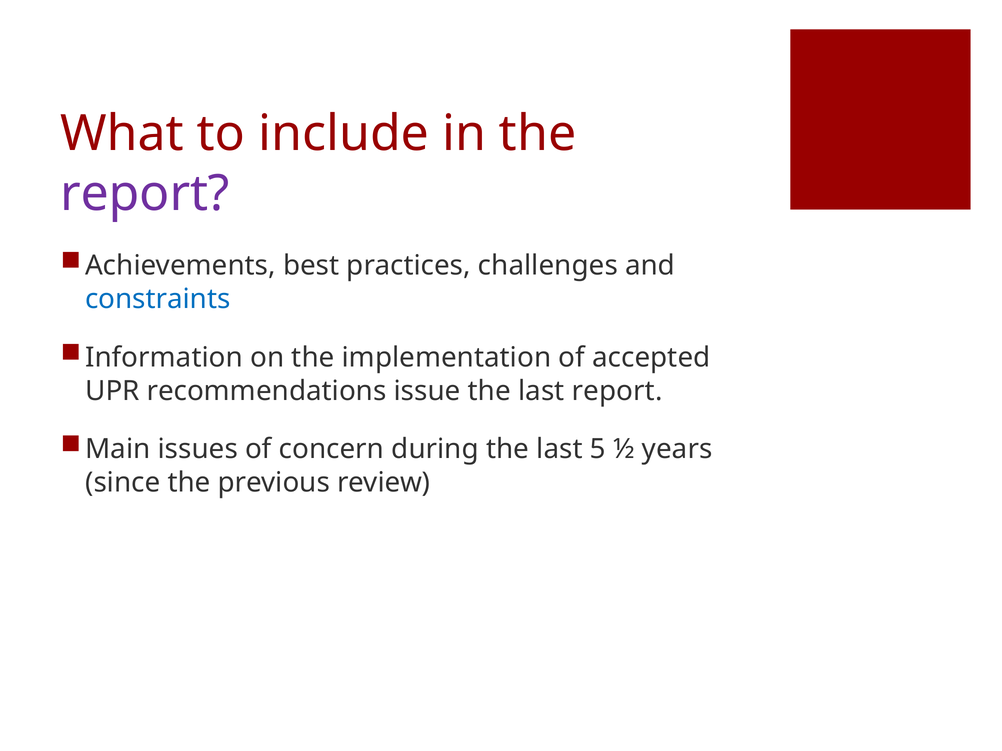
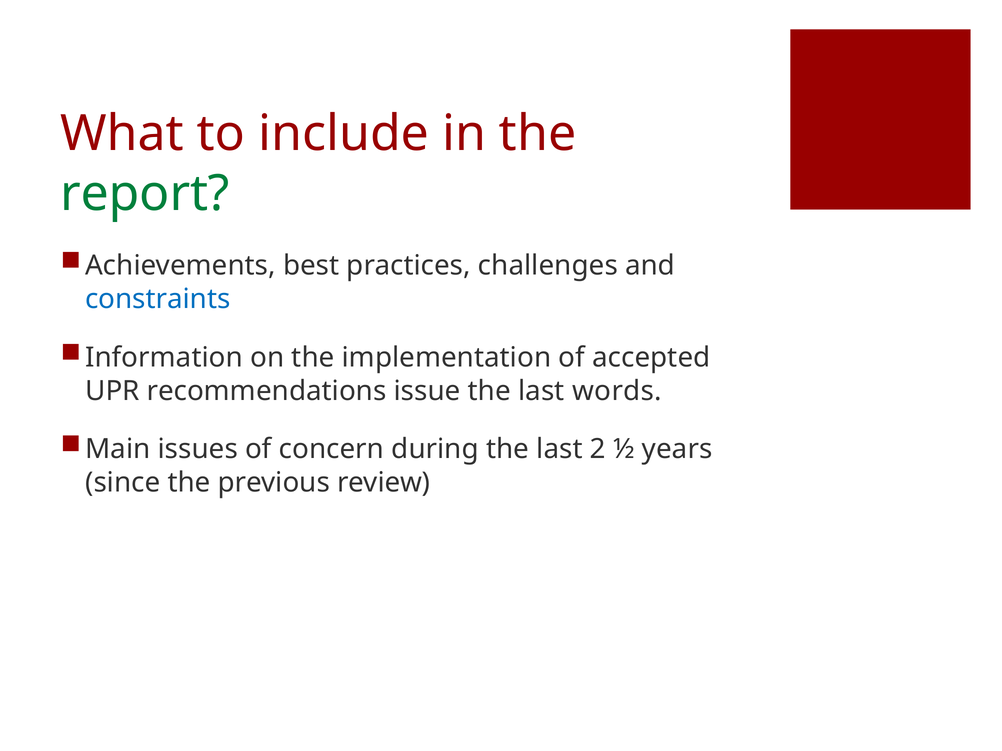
report colour: purple -> green (145, 194)
last report: report -> words (617, 391)
5: 5 -> 2 (598, 450)
